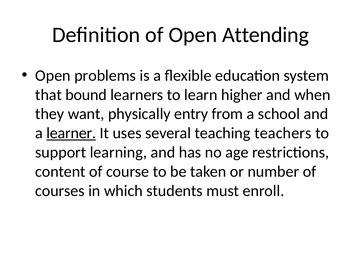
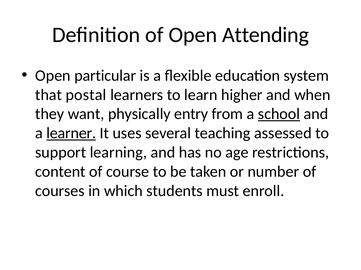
problems: problems -> particular (105, 76)
bound: bound -> postal (86, 95)
school underline: none -> present (279, 114)
teachers: teachers -> assessed (283, 134)
